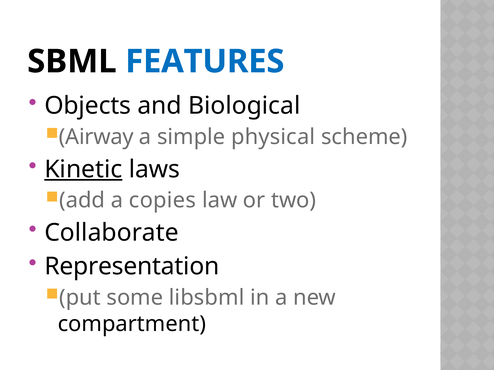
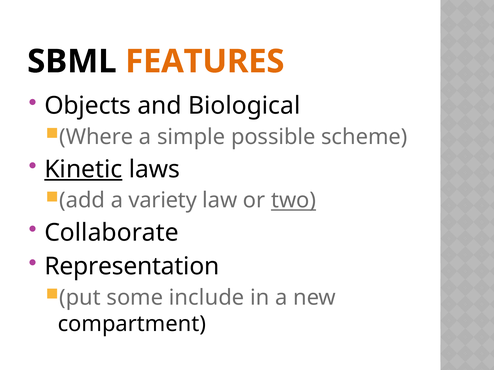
FEATURES colour: blue -> orange (205, 62)
Airway: Airway -> Where (96, 137)
physical: physical -> possible (273, 137)
copies: copies -> variety (163, 201)
two underline: none -> present (294, 201)
libsbml: libsbml -> include (207, 298)
